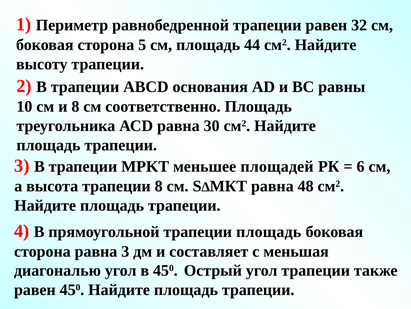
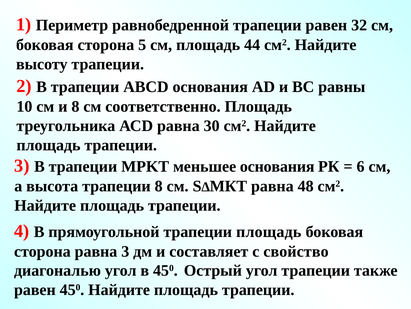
меньшее площадей: площадей -> основания (277, 166)
меньшая: меньшая -> свойство (296, 251)
